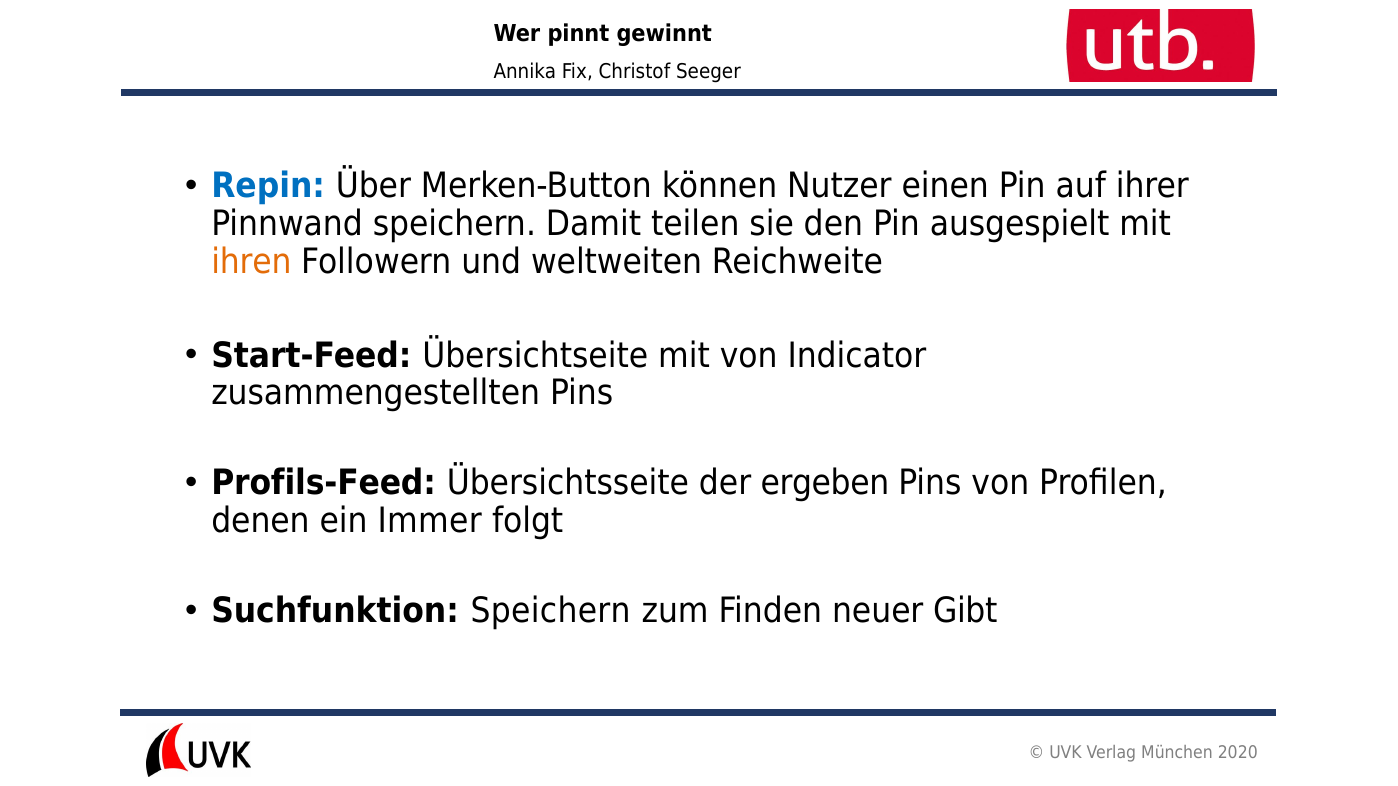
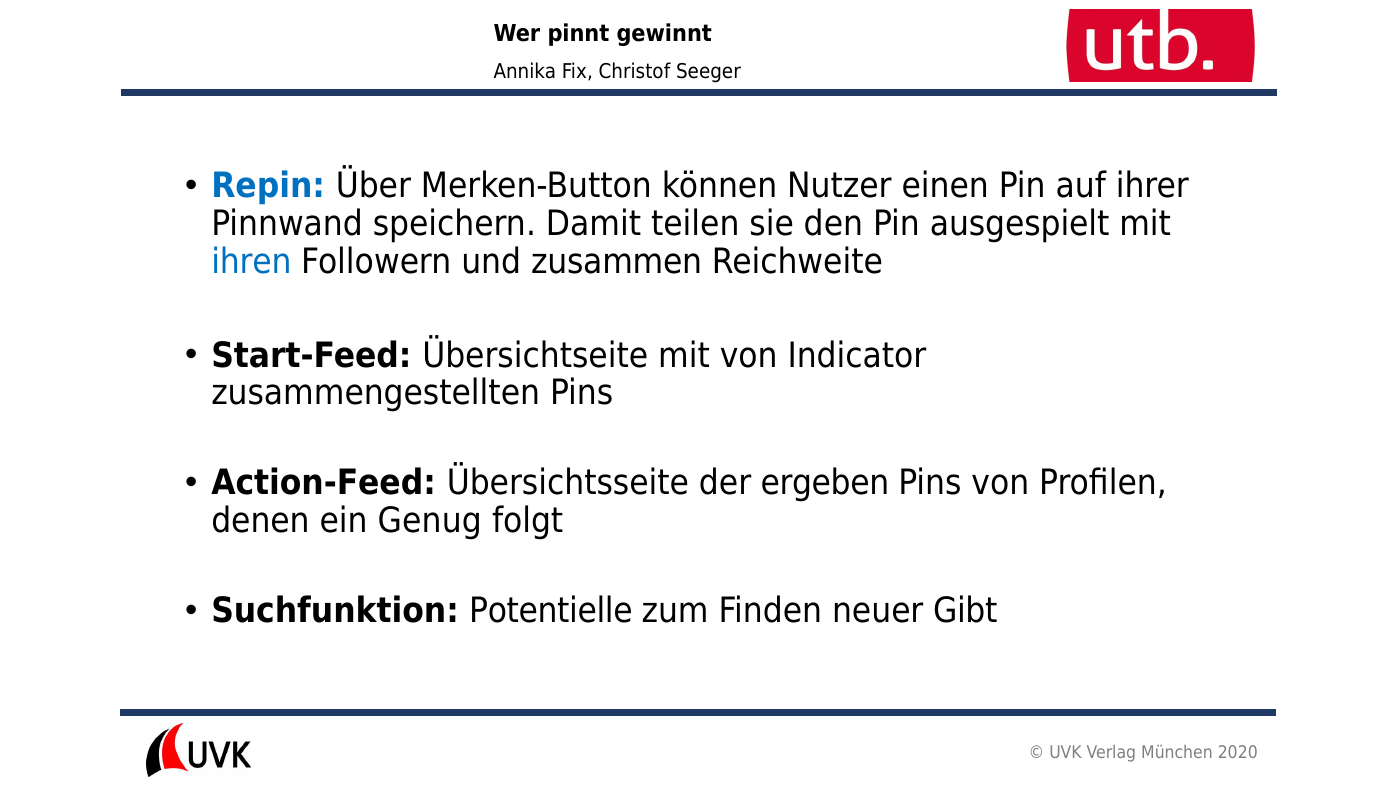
ihren colour: orange -> blue (251, 262)
weltweiten: weltweiten -> zusammen (617, 262)
Profils-Feed: Profils-Feed -> Action-Feed (324, 484)
Immer: Immer -> Genug (430, 521)
Suchfunktion Speichern: Speichern -> Potentielle (551, 611)
